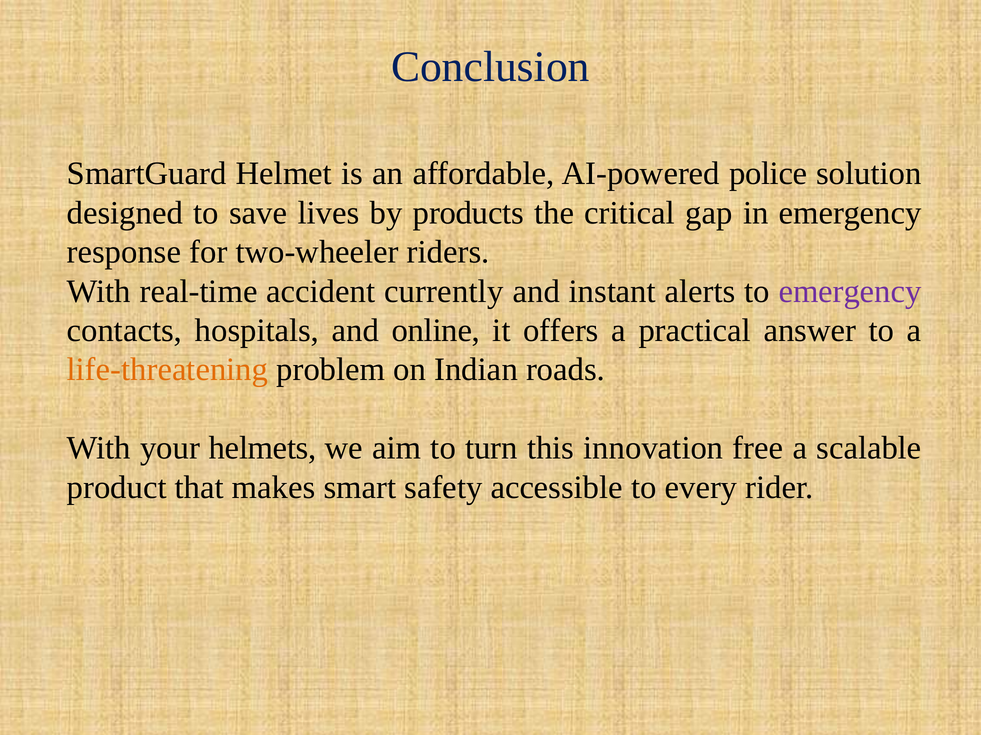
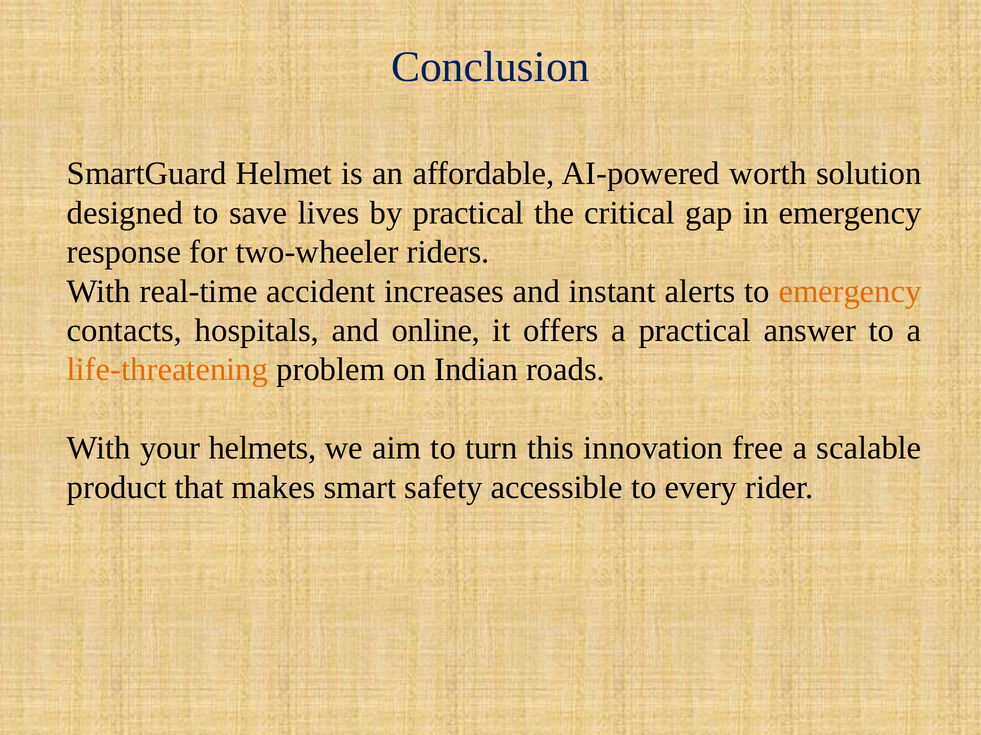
police: police -> worth (768, 174)
by products: products -> practical (468, 213)
currently: currently -> increases (444, 292)
emergency colour: purple -> orange (850, 292)
